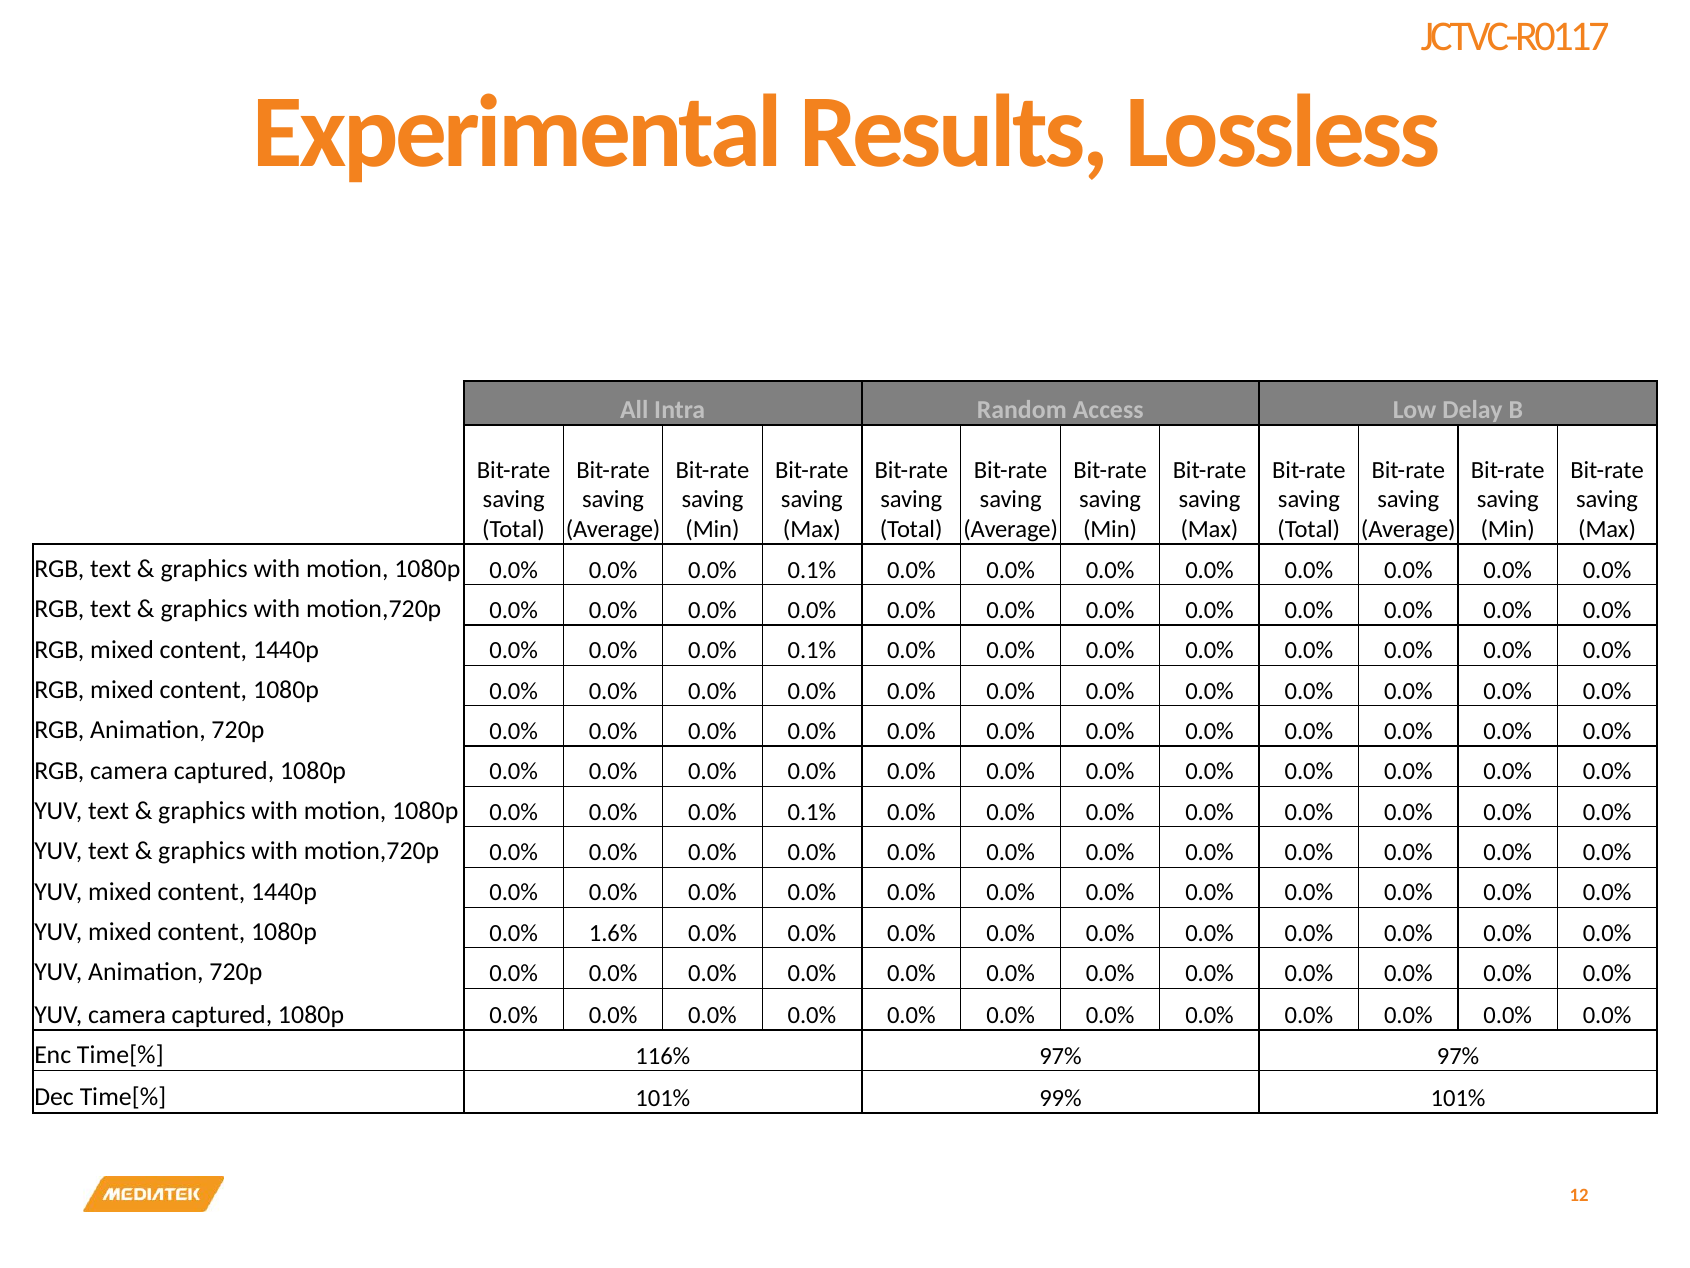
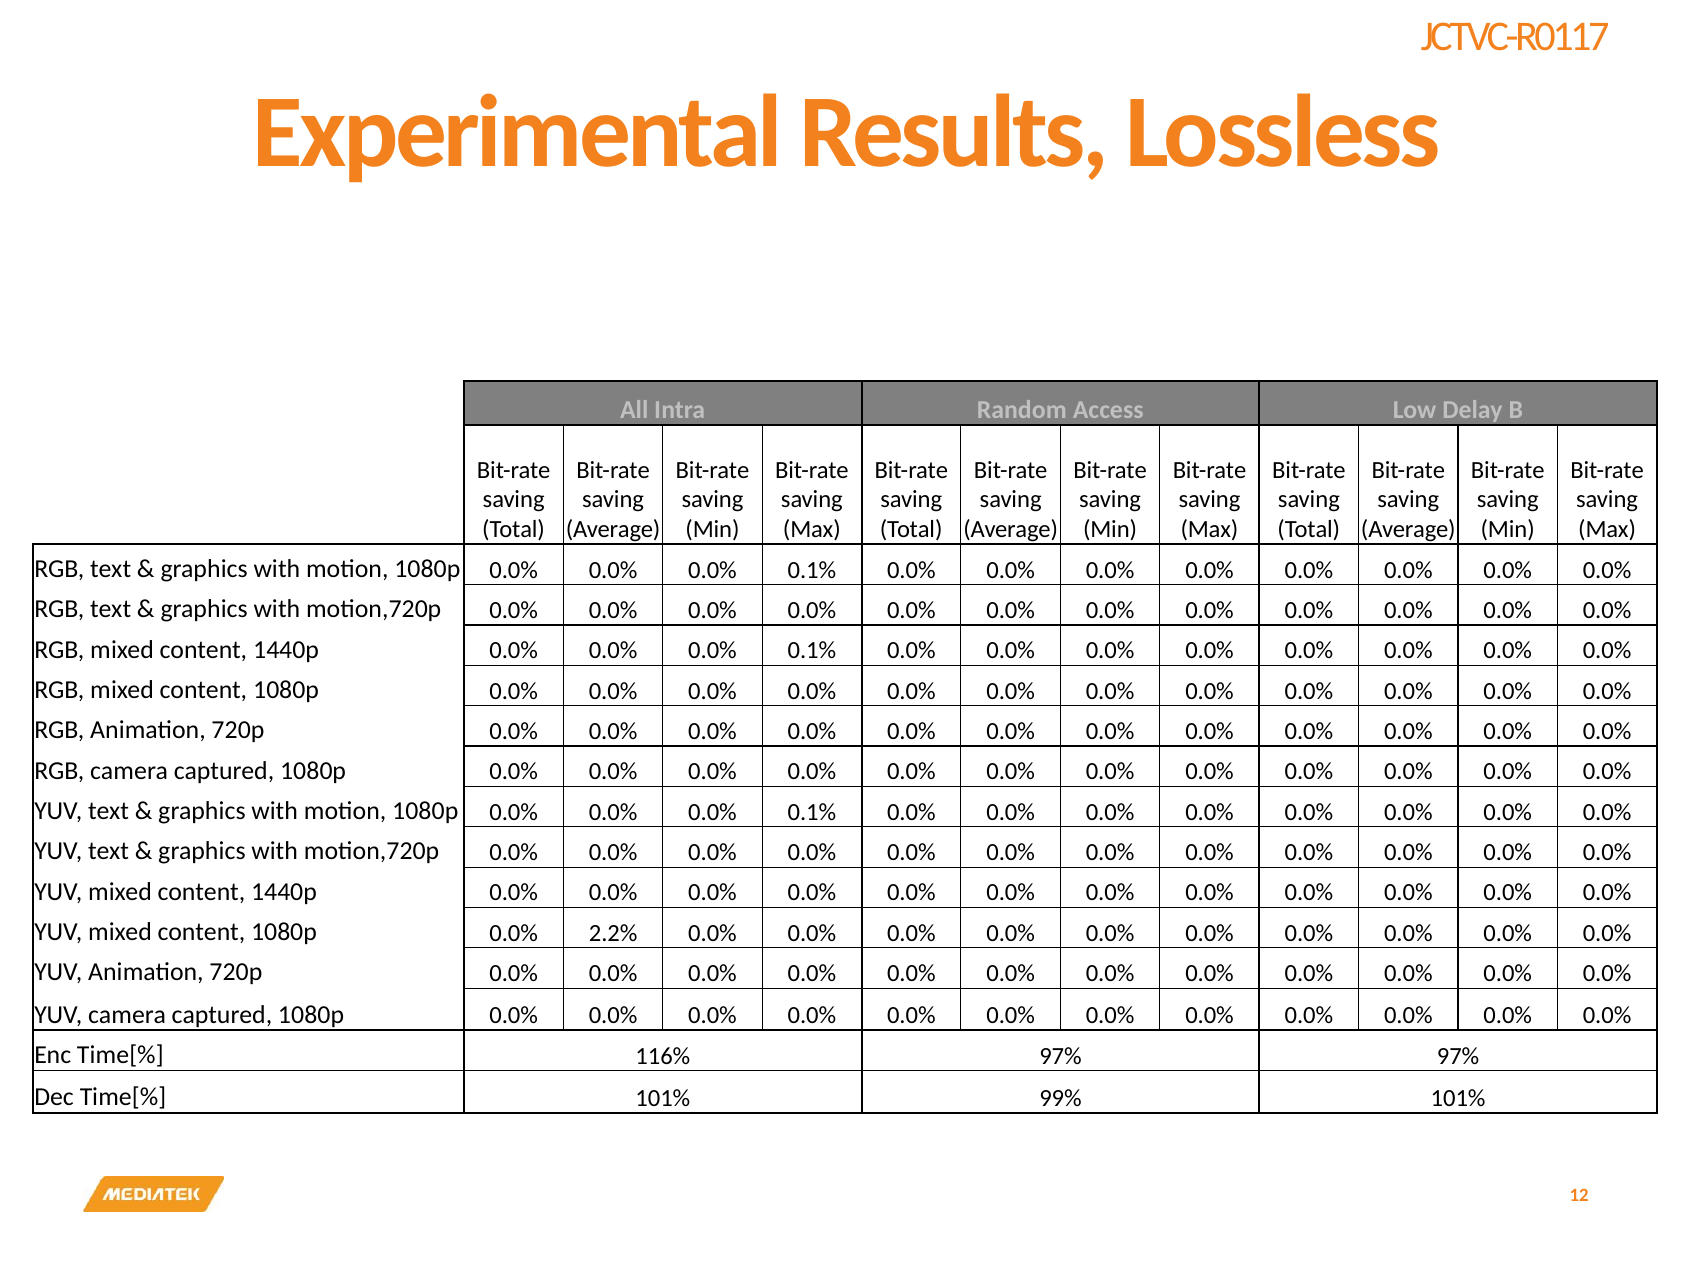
1.6%: 1.6% -> 2.2% (613, 933)
